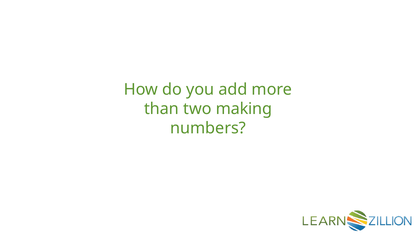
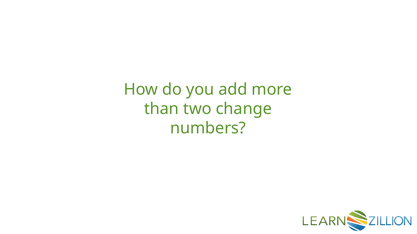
making: making -> change (244, 109)
